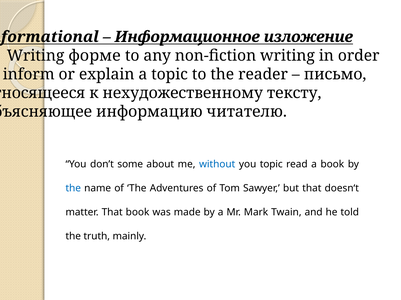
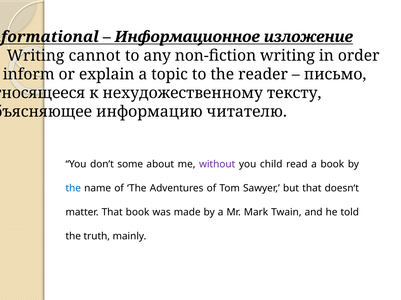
форме: форме -> cannot (95, 56)
without colour: blue -> purple (217, 165)
you topic: topic -> child (271, 165)
